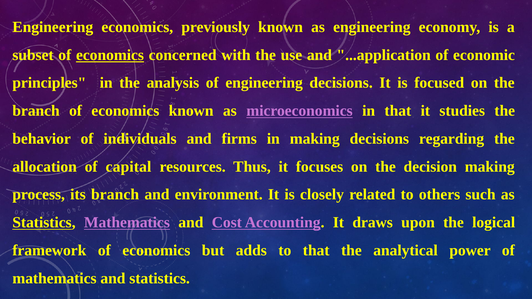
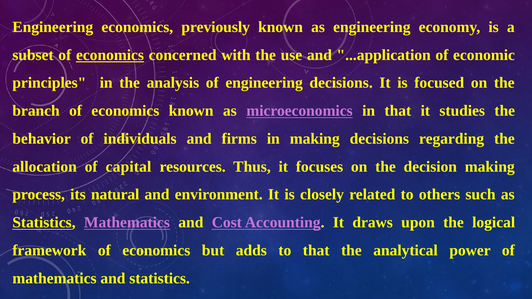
its branch: branch -> natural (115, 195)
